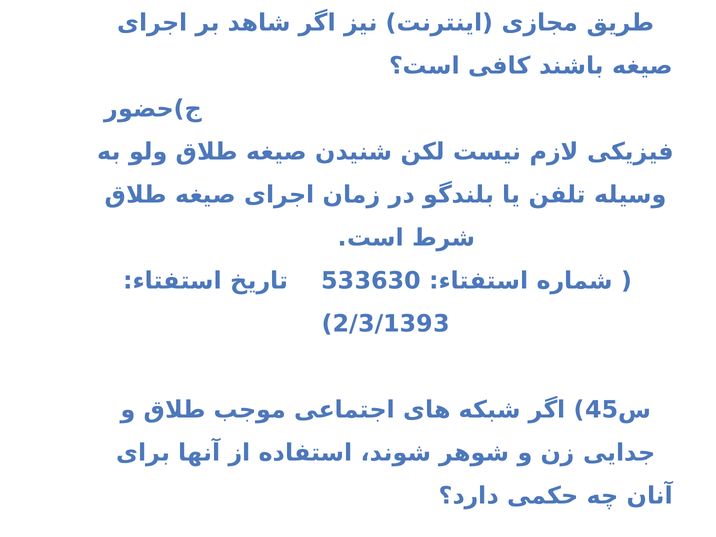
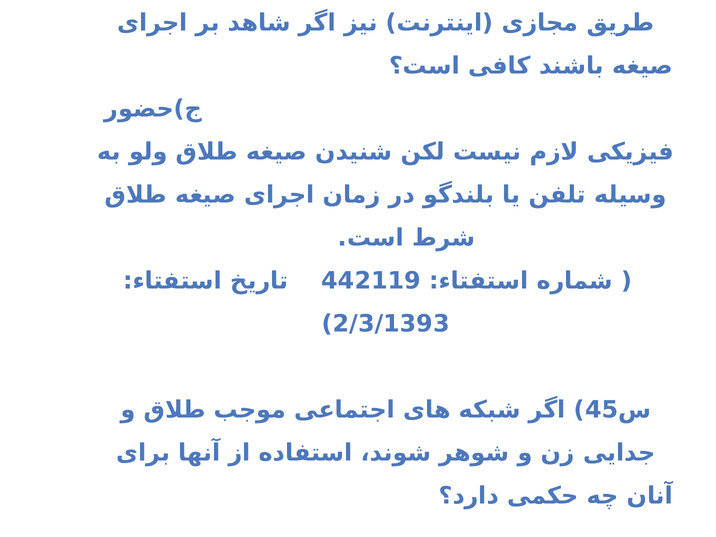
533630: 533630 -> 442119 (371, 281)
